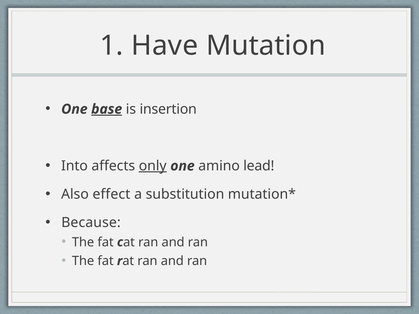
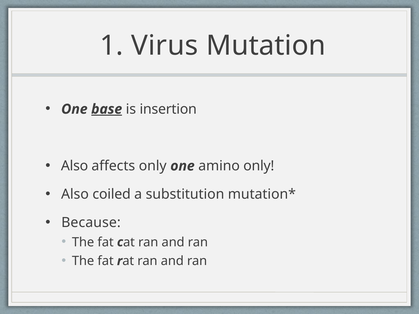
Have: Have -> Virus (165, 46)
Into: Into -> Also (75, 166)
only underline: present -> none (153, 166)
amino lead: lead -> only (259, 166)
effect: effect -> coiled (112, 194)
